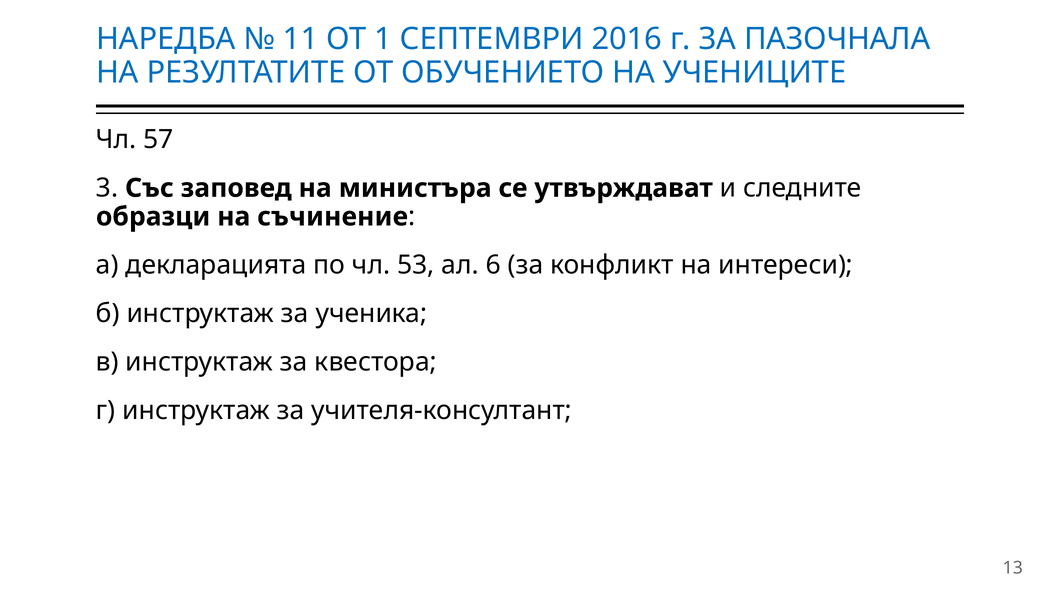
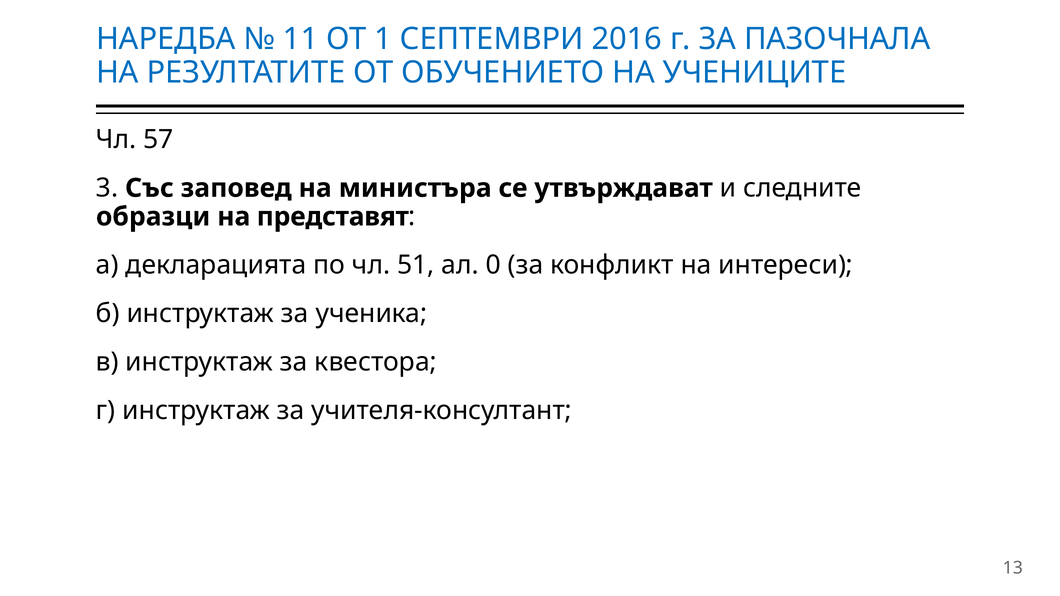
съчинение: съчинение -> представят (333, 217)
53: 53 -> 51 (416, 265)
6: 6 -> 0 (493, 265)
